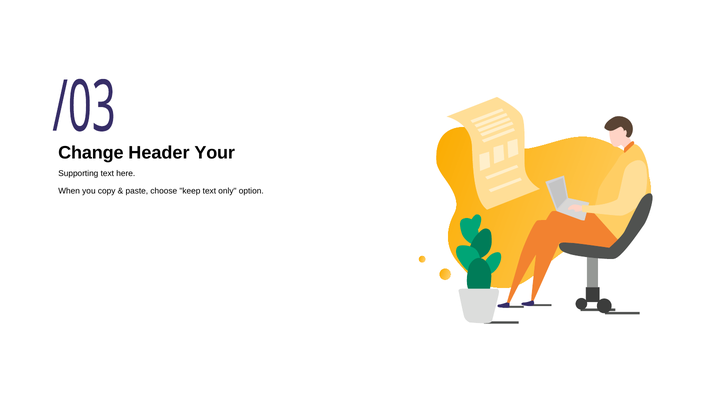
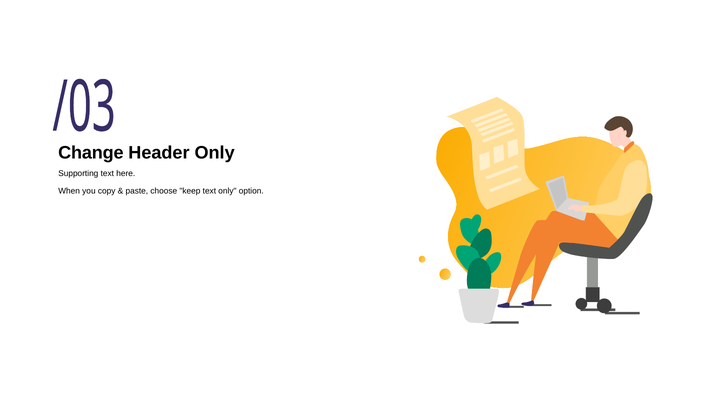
Header Your: Your -> Only (215, 153)
